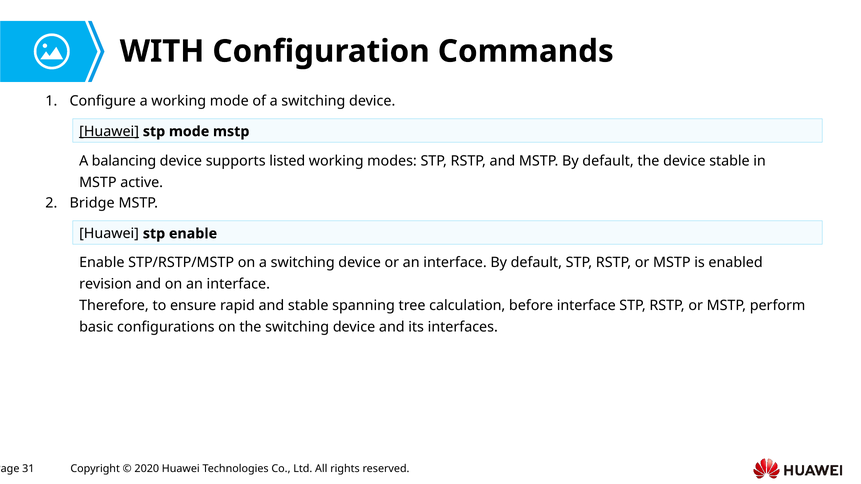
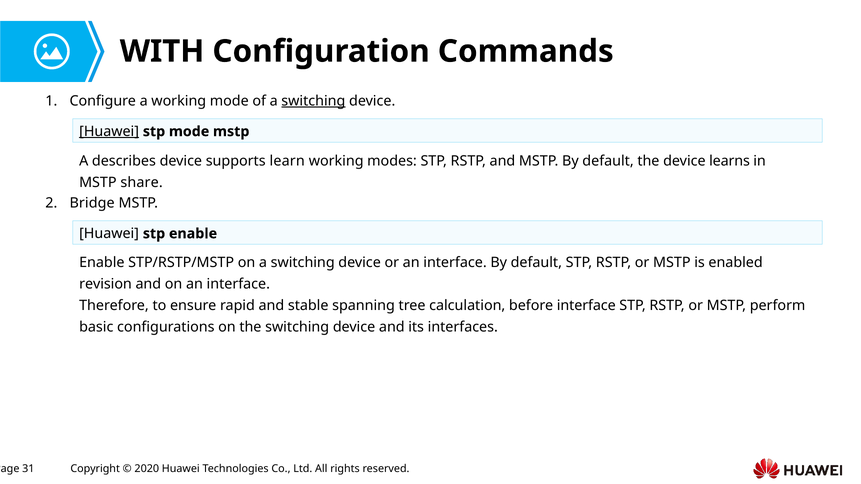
switching underline: none -> present (313, 101)
balancing: balancing -> describes (124, 161)
listed: listed -> learn (287, 161)
device stable: stable -> learns (730, 161)
active: active -> share (142, 183)
